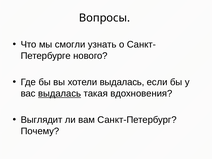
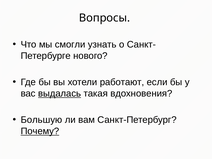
хотели выдалась: выдалась -> работают (122, 82)
Выглядит: Выглядит -> Большую (41, 120)
Почему underline: none -> present (40, 131)
